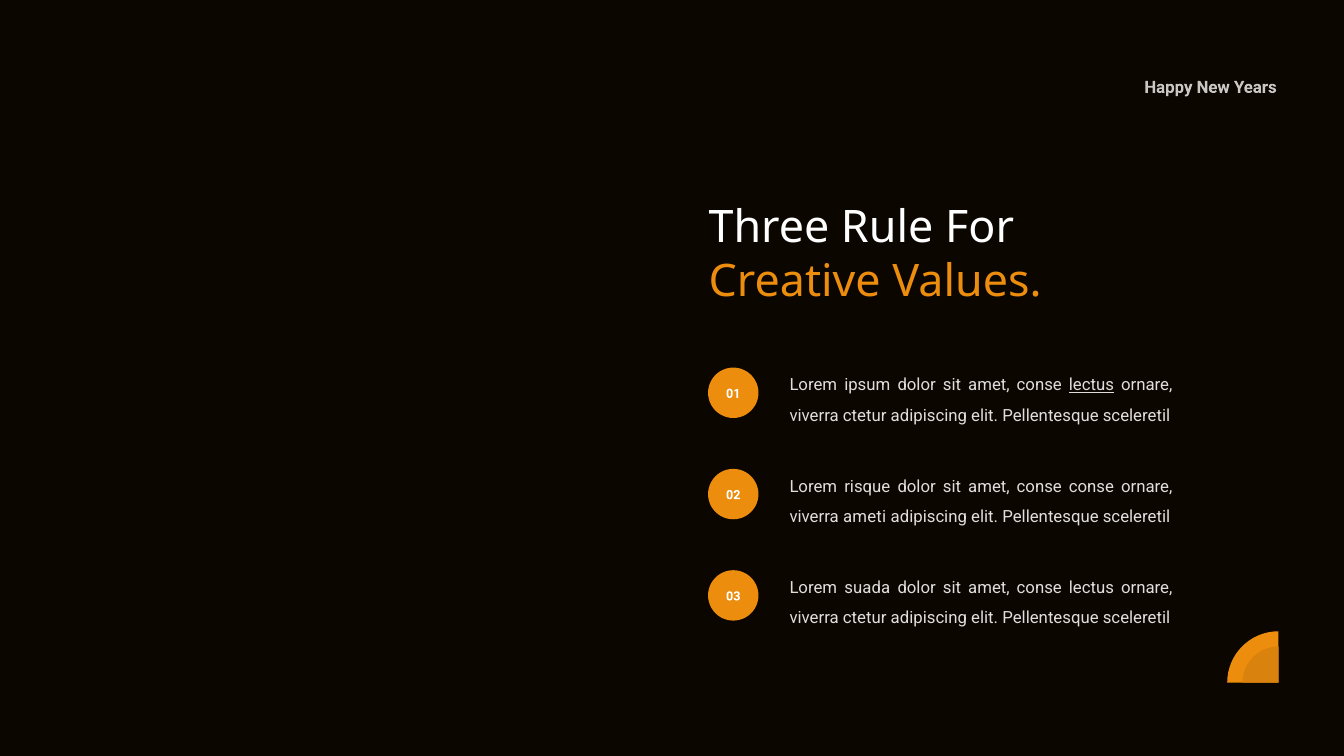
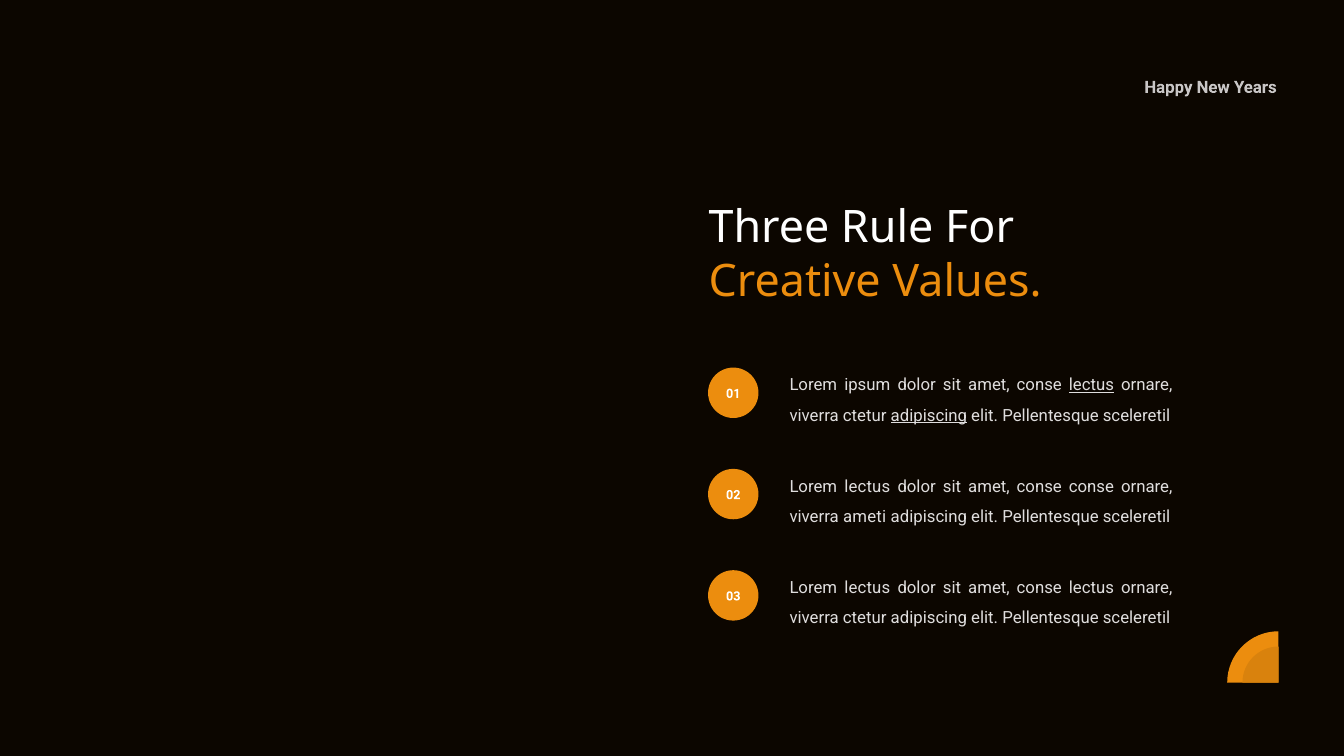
adipiscing underline: none -> present (929, 416)
risque: risque -> lectus (867, 487)
suada: suada -> lectus (867, 588)
